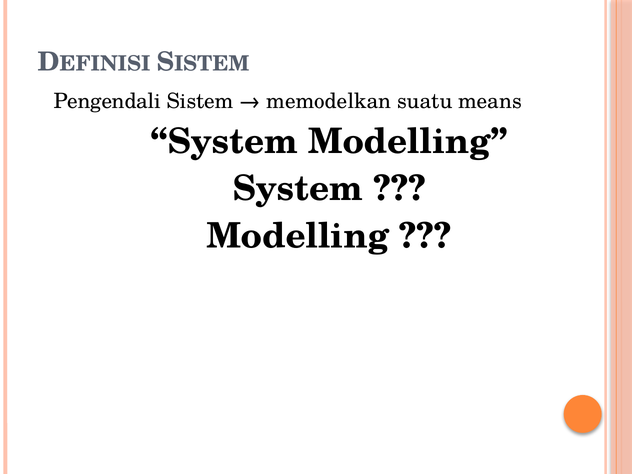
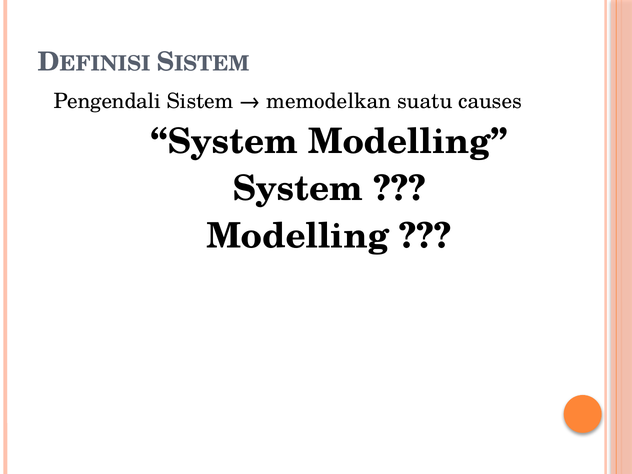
means: means -> causes (490, 102)
